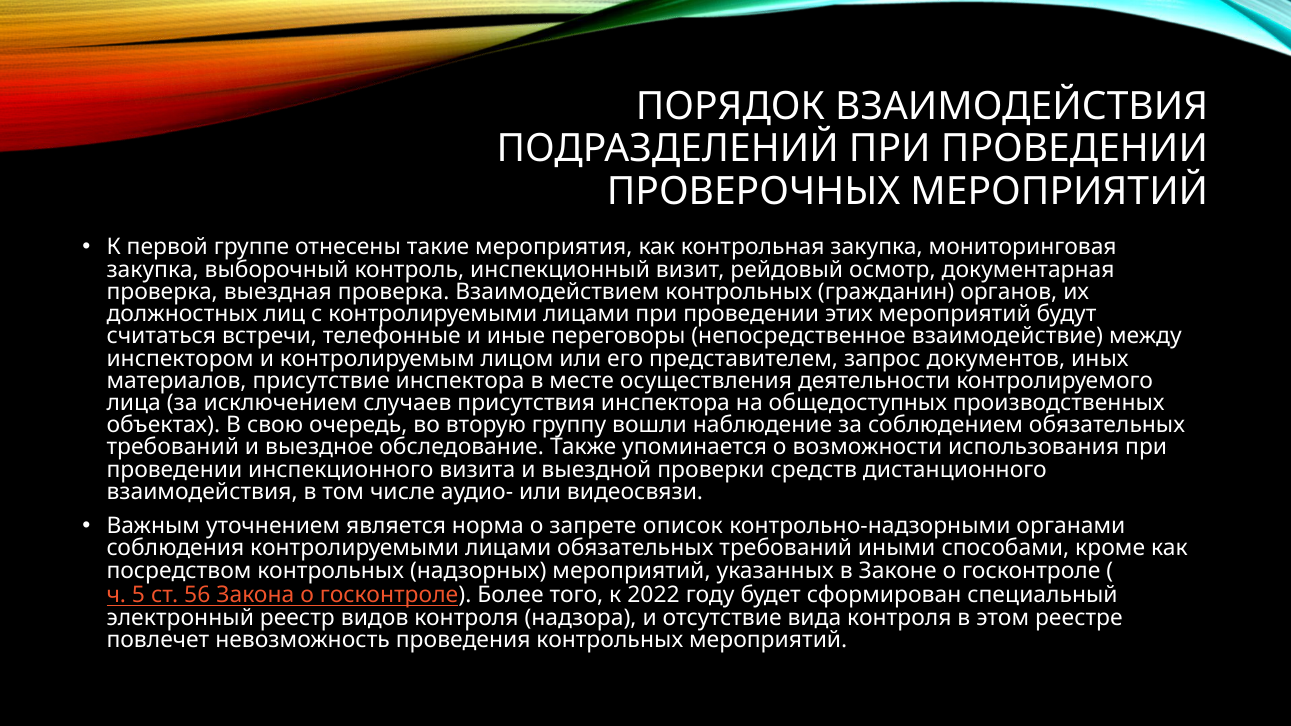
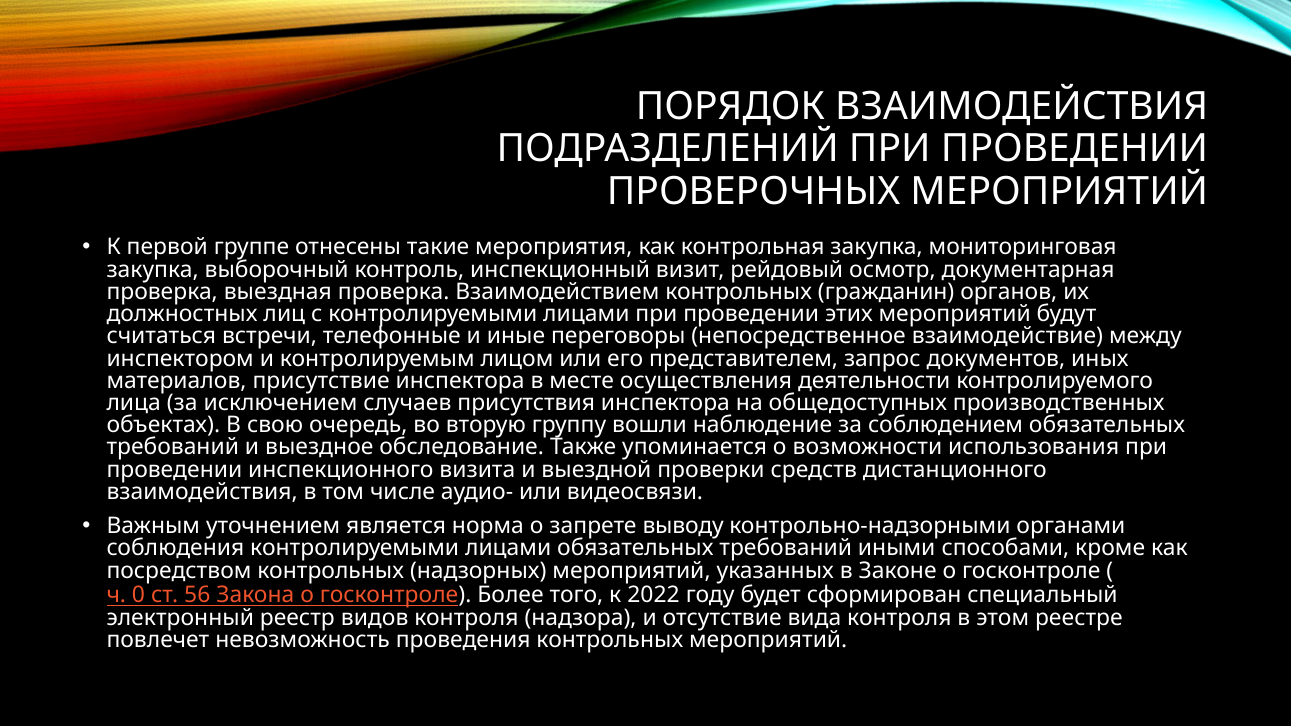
описок: описок -> выводу (683, 526)
5: 5 -> 0 (139, 595)
